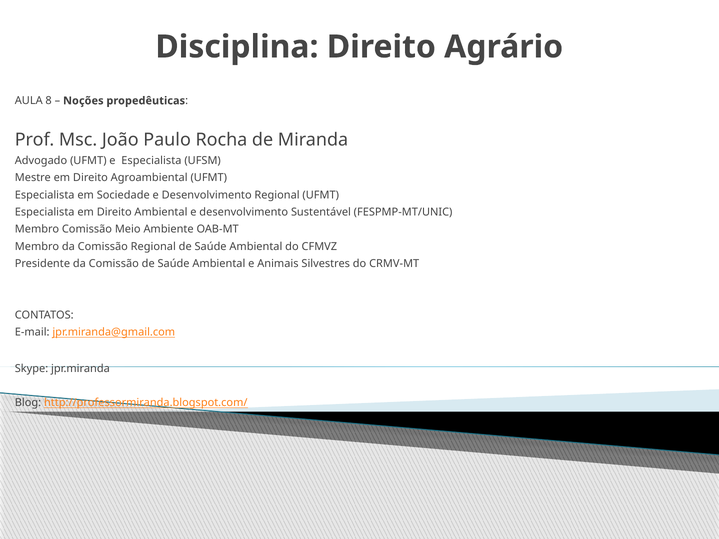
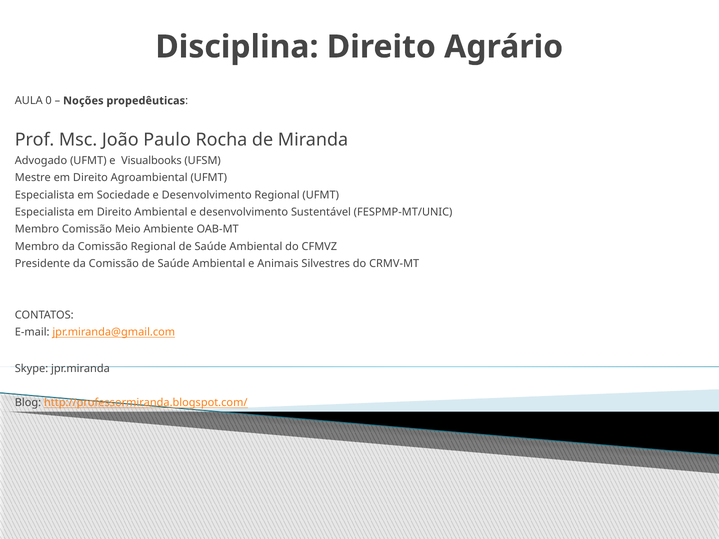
8: 8 -> 0 (49, 101)
e Especialista: Especialista -> Visualbooks (151, 161)
